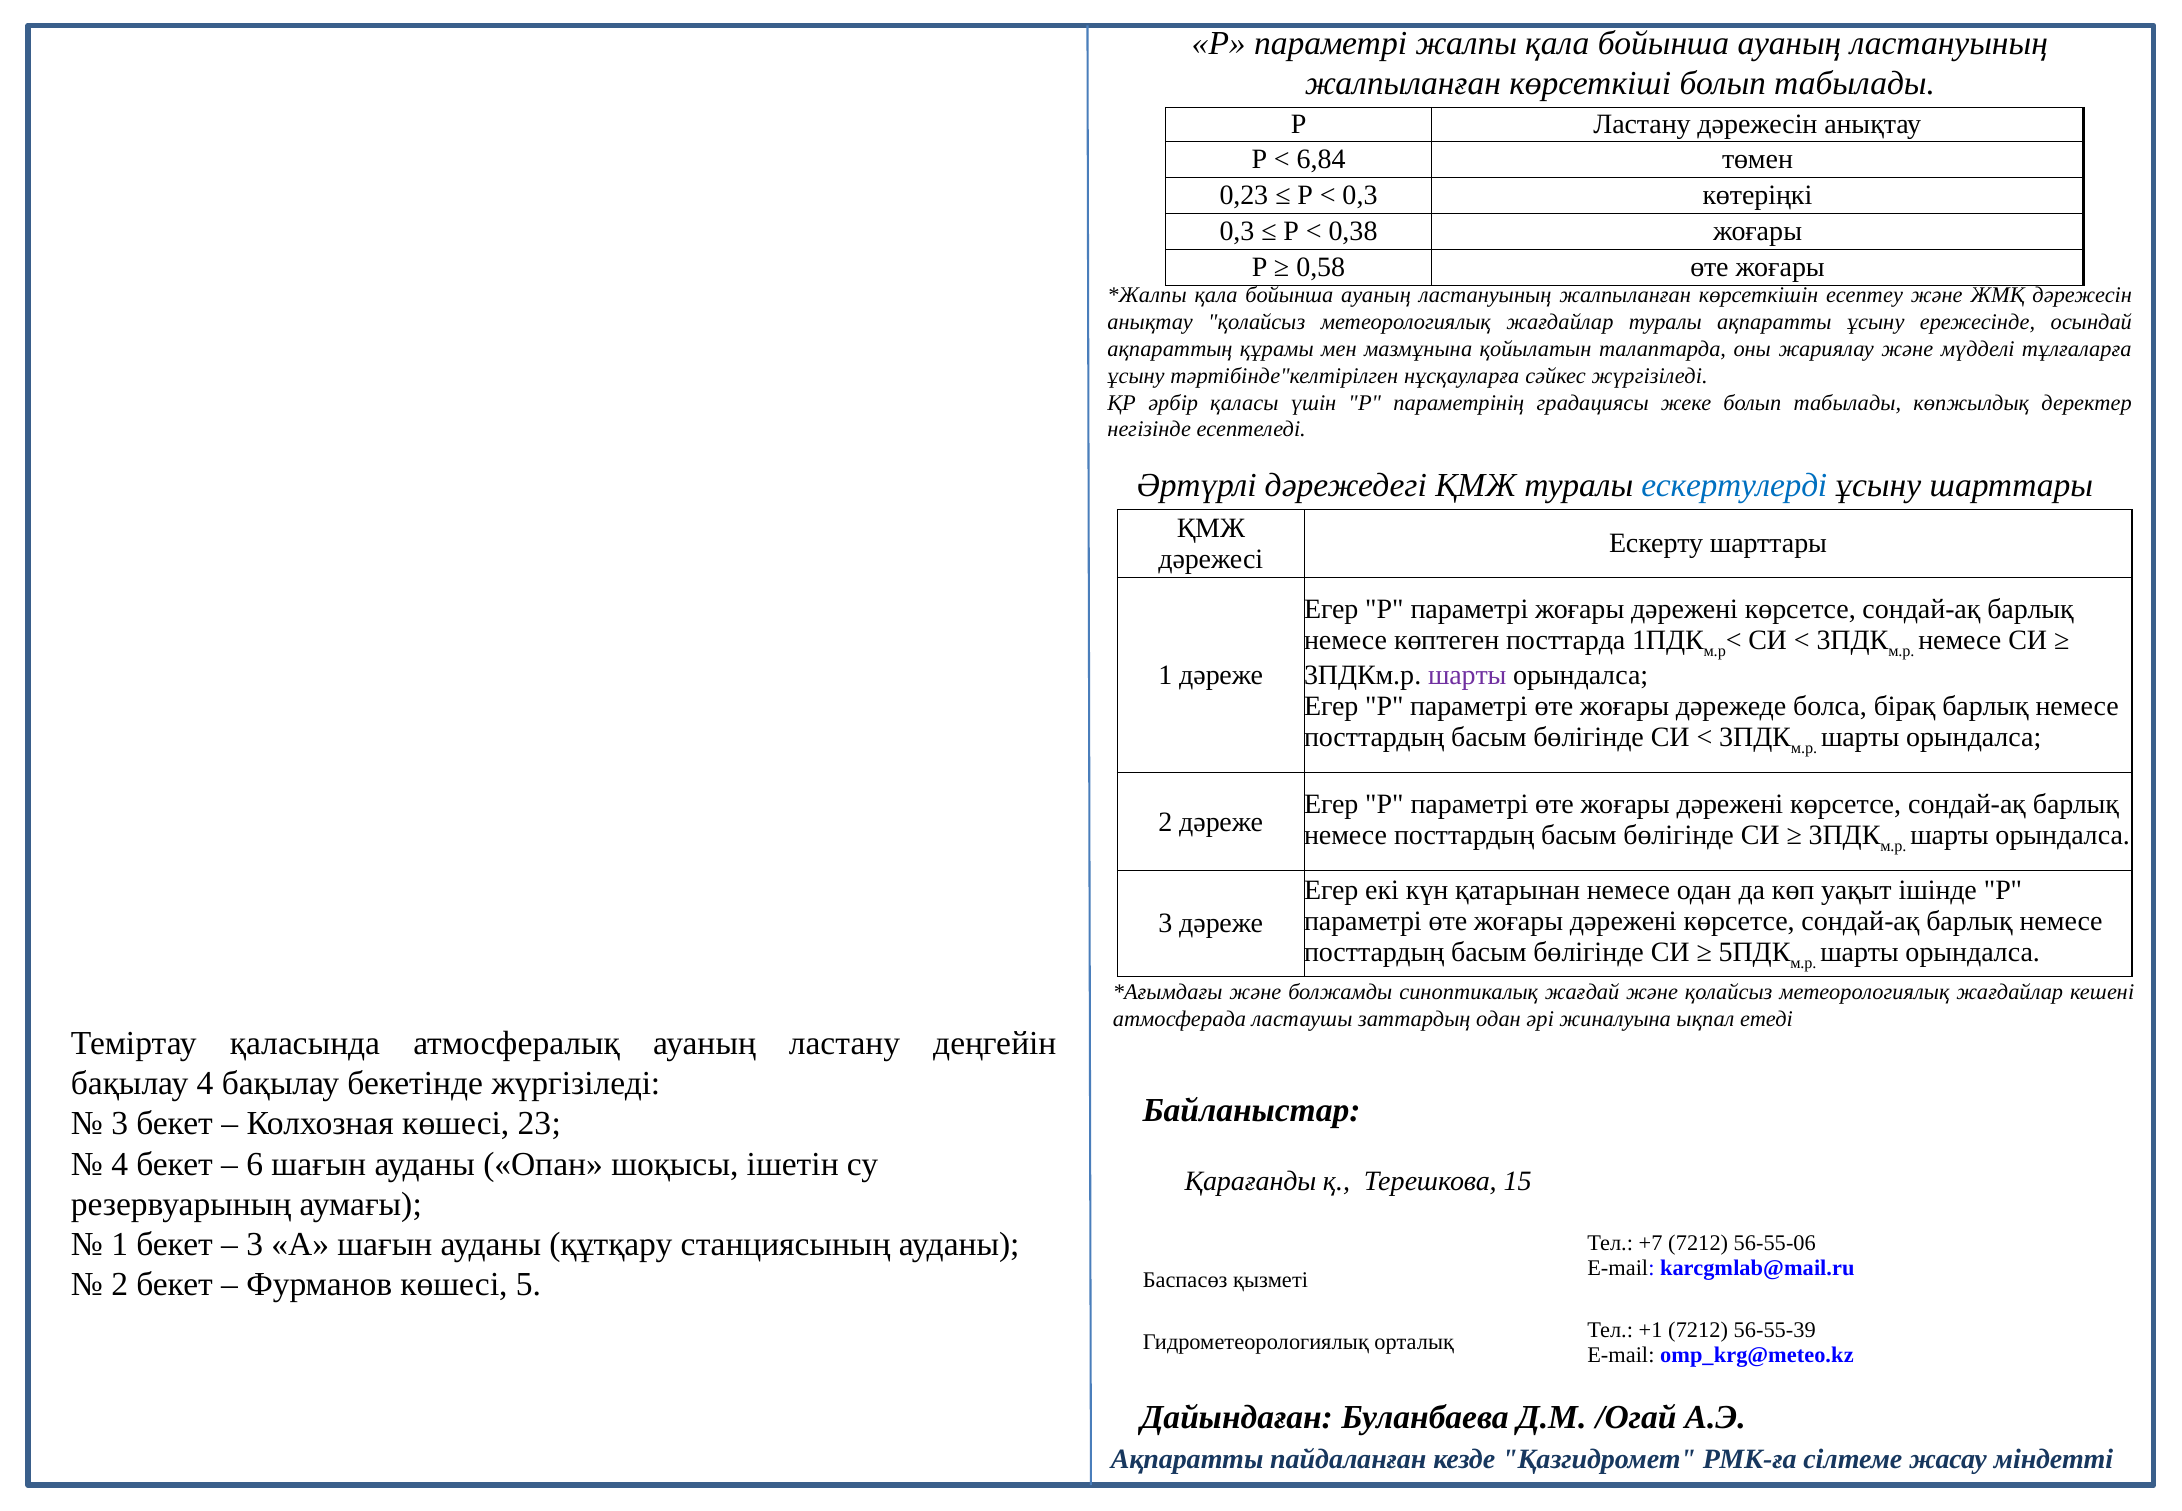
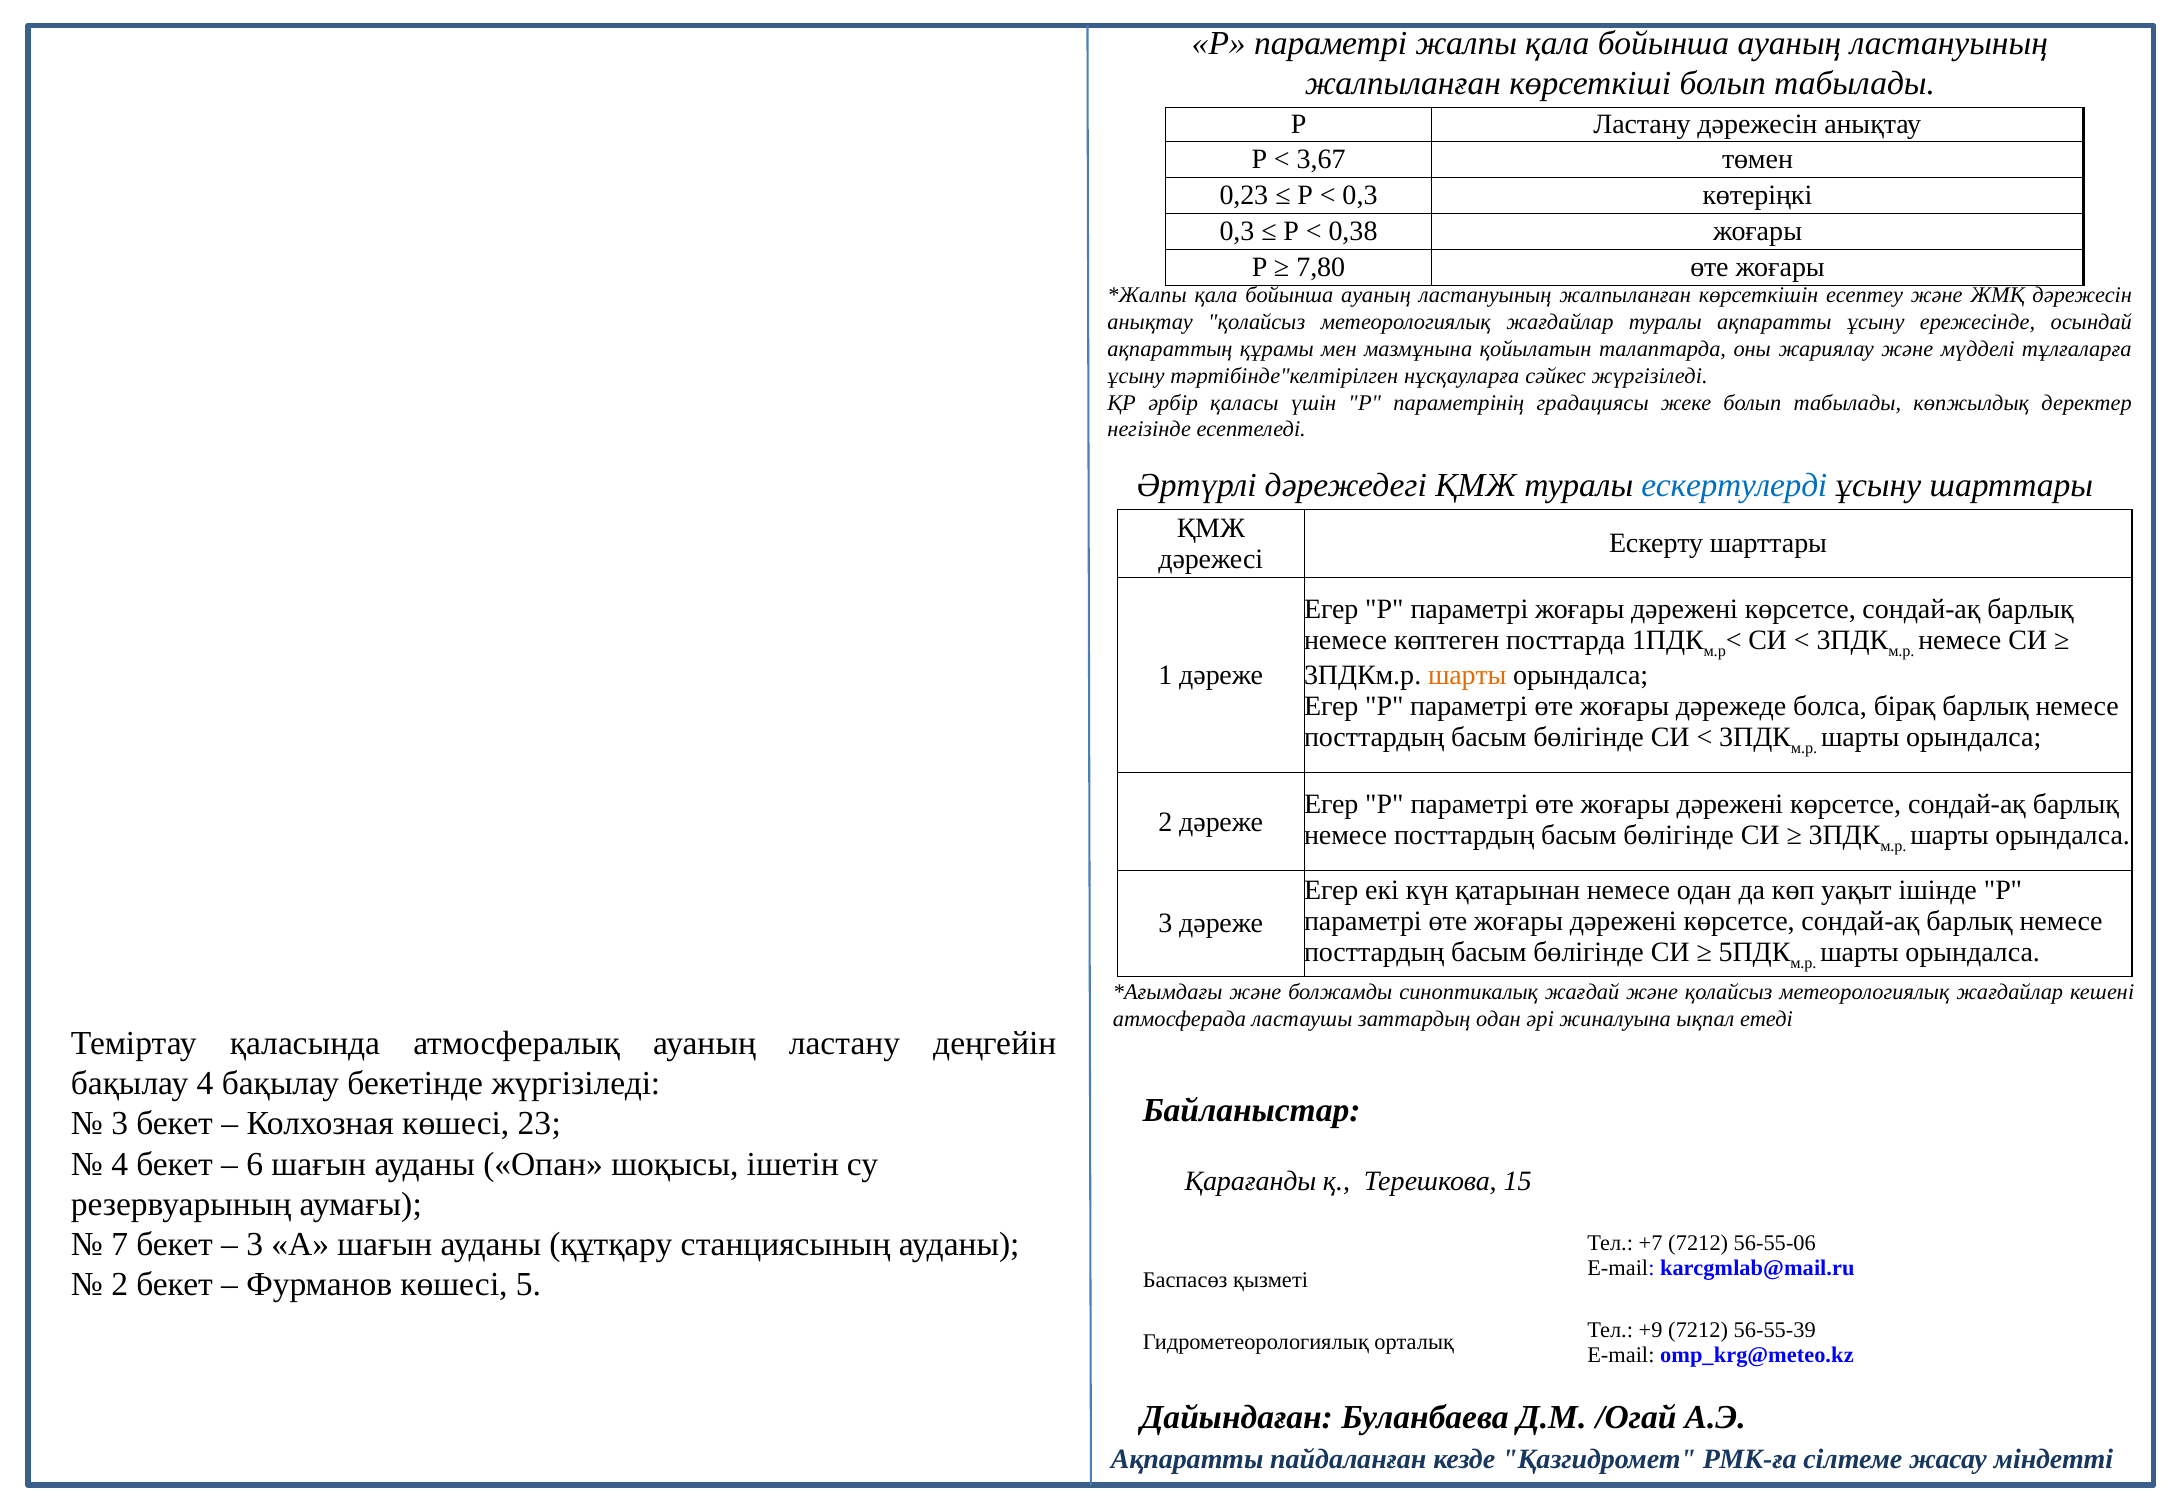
6,84: 6,84 -> 3,67 (1321, 159)
0,58: 0,58 -> 7,80 (1321, 267)
шарты colour: purple -> orange (1467, 675)
1: 1 -> 7 (120, 1244)
+1: +1 -> +9 (1651, 1330)
